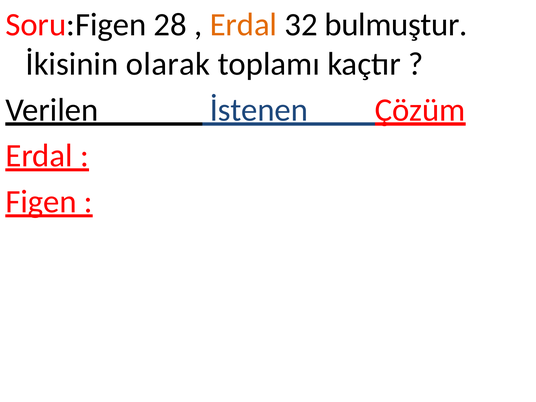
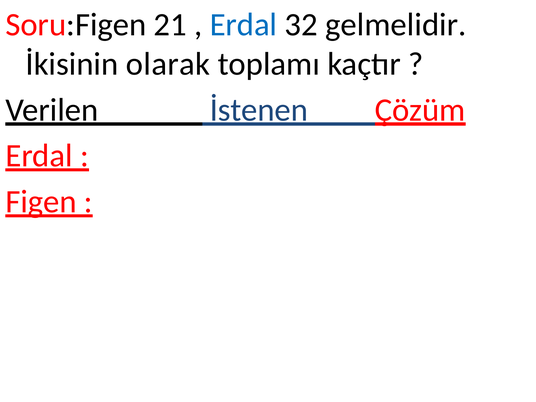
28: 28 -> 21 (170, 25)
Erdal colour: orange -> blue (243, 25)
bulmuştur: bulmuştur -> gelmelidir (396, 25)
